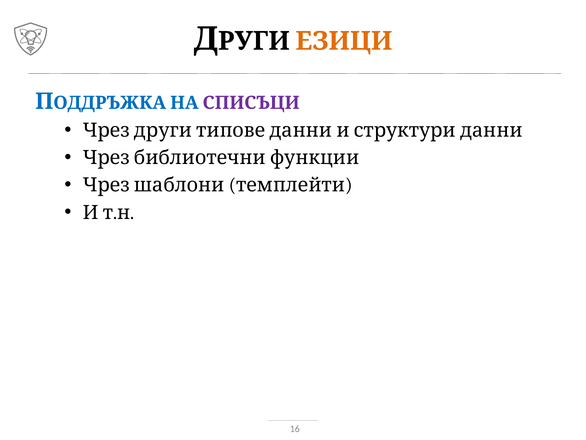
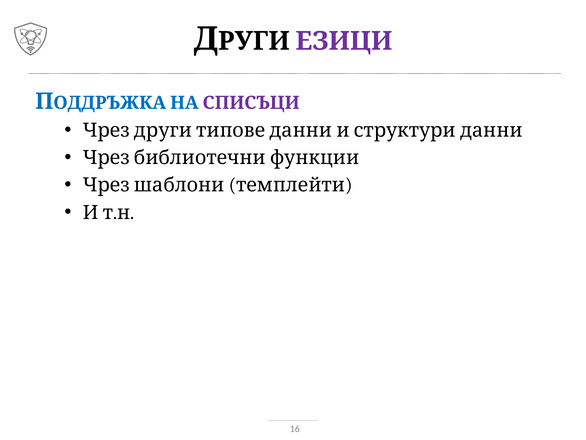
ЕЗИЦИ colour: orange -> purple (344, 41)
